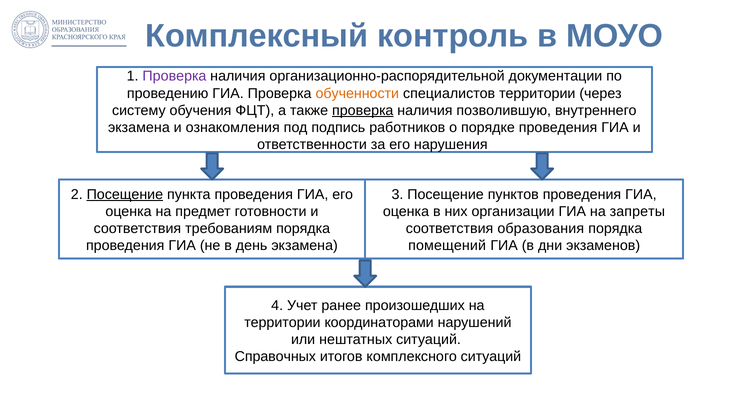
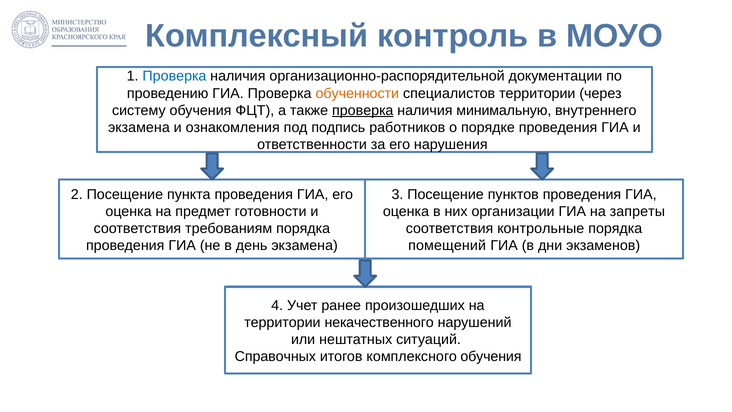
Проверка colour: purple -> blue (174, 76)
позволившую: позволившую -> минимальную (504, 110)
Посещение underline: present -> none (125, 194)
образования: образования -> контрольные (541, 229)
координаторами: координаторами -> некачественного (379, 322)
комплексного ситуаций: ситуаций -> обучения (491, 357)
